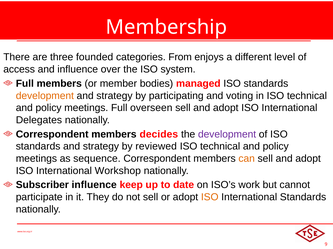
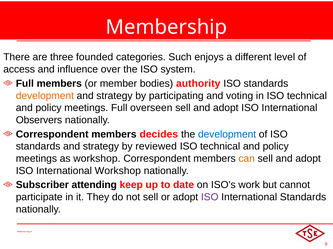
From: From -> Such (180, 57)
managed: managed -> authority (198, 84)
Delegates: Delegates -> Observers (39, 120)
development colour: purple -> blue (227, 135)
as sequence: sequence -> workshop (97, 159)
Subscriber influence: influence -> attending (94, 185)
ISO colour: orange -> purple (210, 198)
